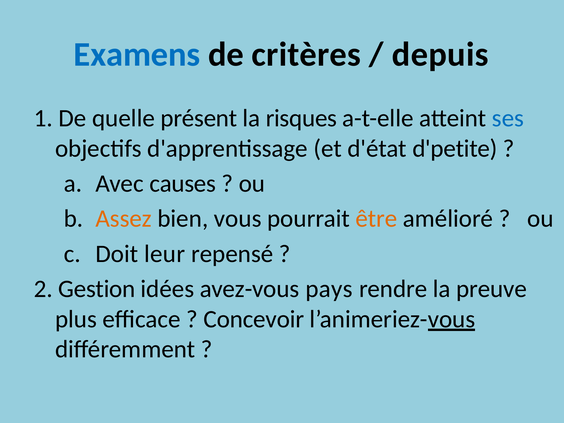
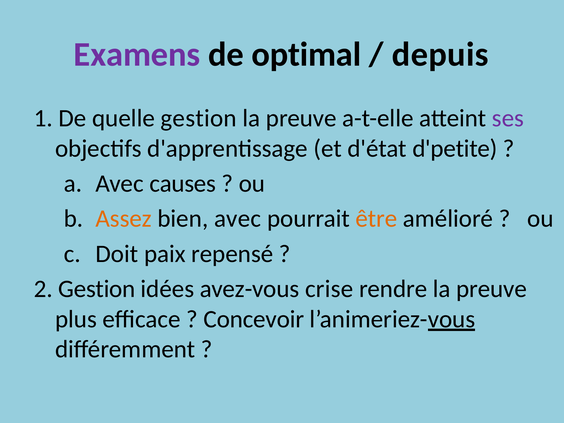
Examens colour: blue -> purple (137, 55)
critères: critères -> optimal (306, 55)
quelle présent: présent -> gestion (199, 118)
risques: risques -> preuve (301, 118)
ses colour: blue -> purple (508, 118)
bien vous: vous -> avec (238, 219)
leur: leur -> paix (165, 254)
pays: pays -> crise (329, 289)
